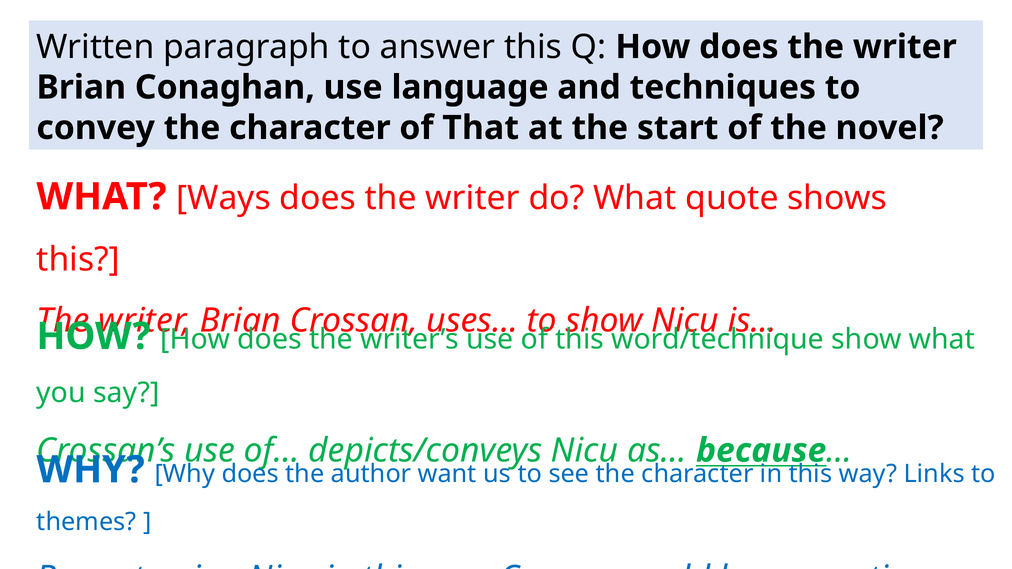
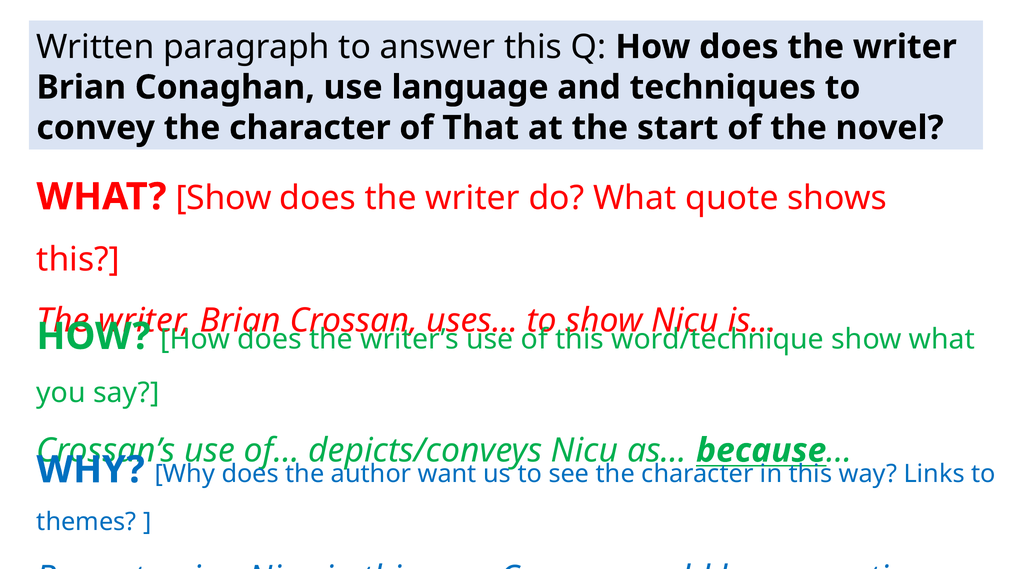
WHAT Ways: Ways -> Show (224, 198)
